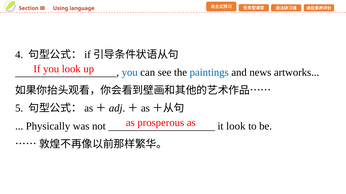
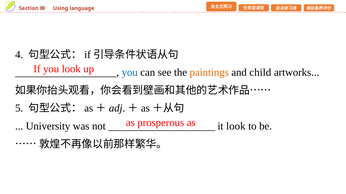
paintings colour: blue -> orange (209, 73)
news: news -> child (260, 73)
Physically: Physically -> University (48, 126)
